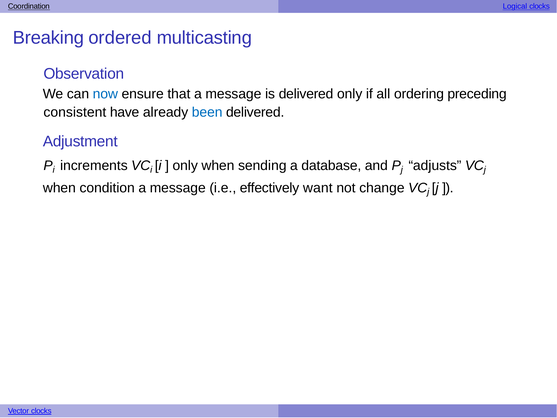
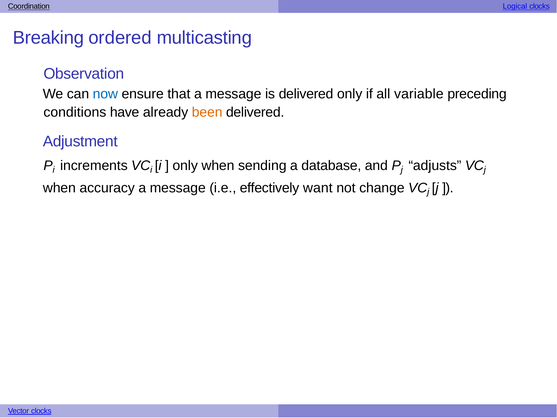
ordering: ordering -> variable (419, 94)
consistent: consistent -> conditions (75, 112)
been colour: blue -> orange (207, 112)
condition: condition -> accuracy (107, 188)
